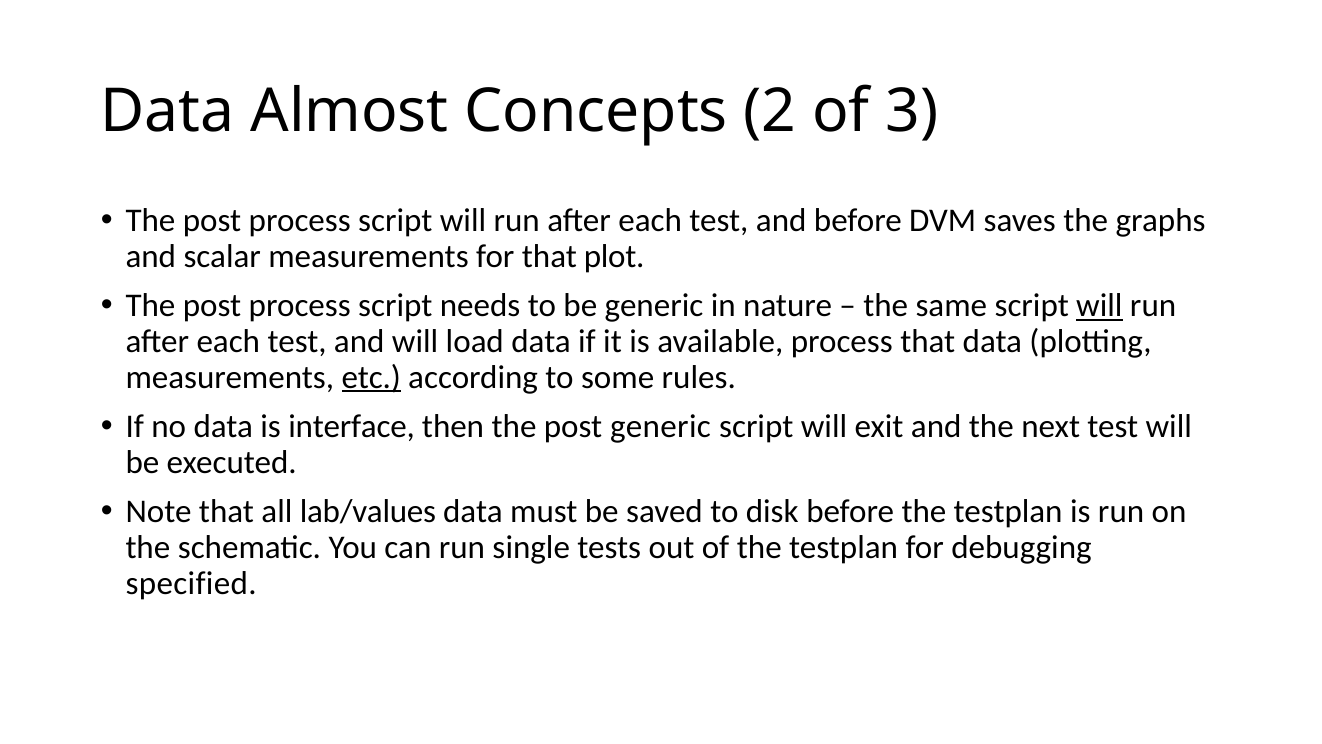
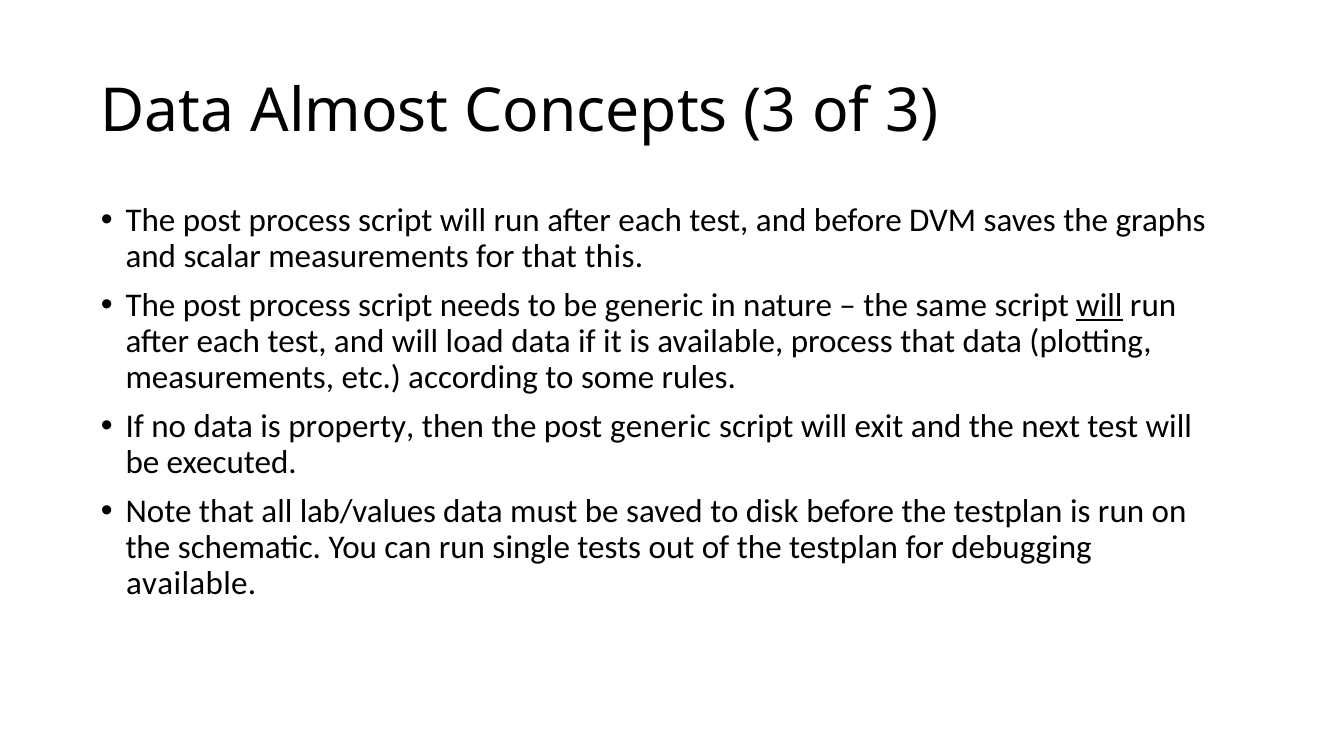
Concepts 2: 2 -> 3 (770, 111)
plot: plot -> this (614, 256)
etc underline: present -> none (371, 377)
interface: interface -> property (351, 427)
specified: specified -> available (191, 583)
